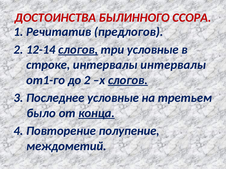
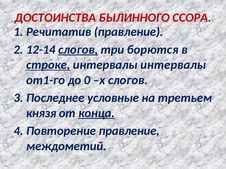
предлогов: предлогов -> правление (129, 32)
три условные: условные -> борются (153, 50)
строке underline: none -> present (48, 65)
2: 2 -> 0 (87, 80)
слогов underline: present -> none (128, 80)
было: было -> князя (41, 113)
полупение: полупение -> правление (129, 131)
